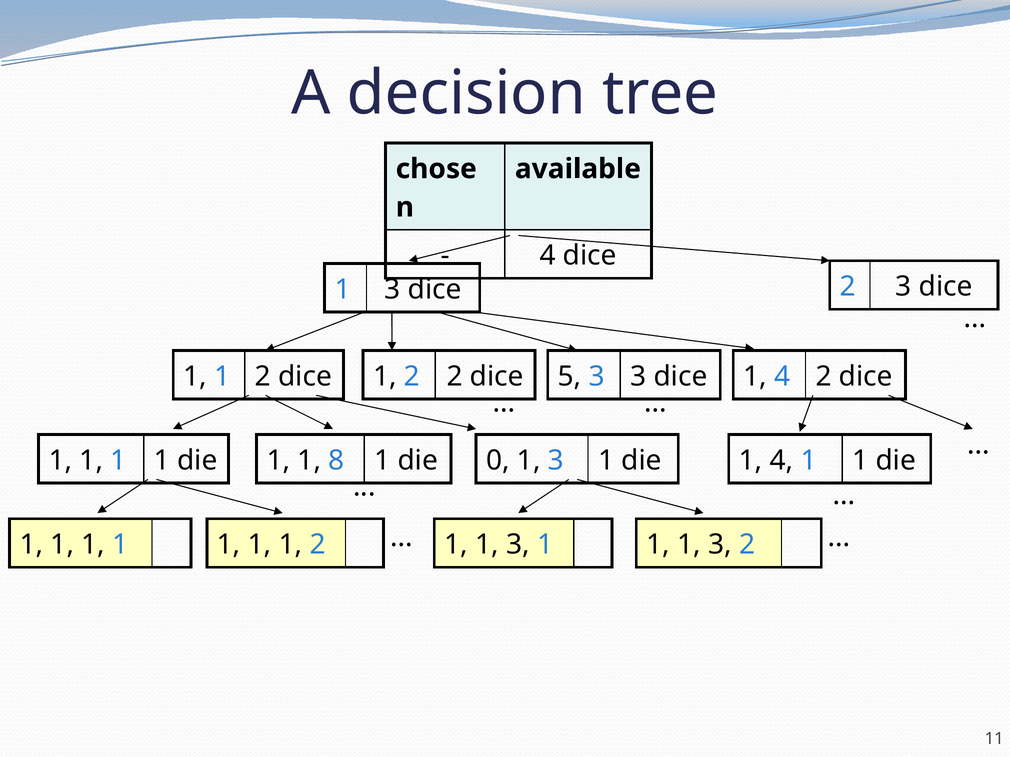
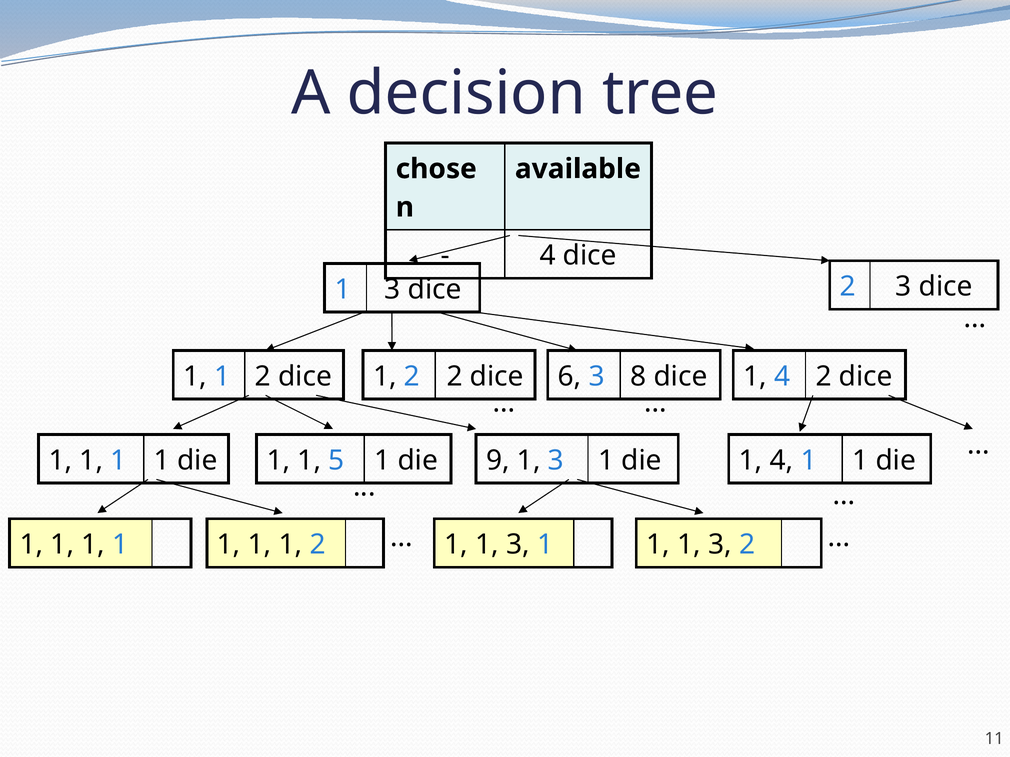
5: 5 -> 6 (570, 377)
3 3: 3 -> 8 (638, 377)
8: 8 -> 5 (336, 461)
0: 0 -> 9 (498, 461)
